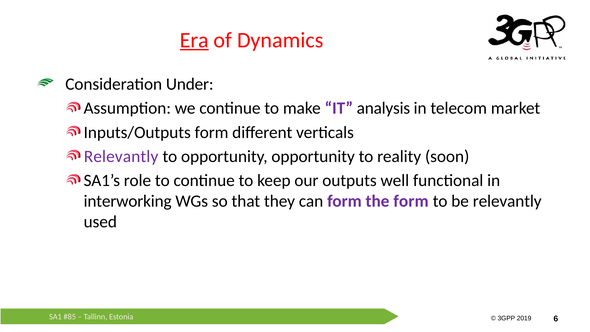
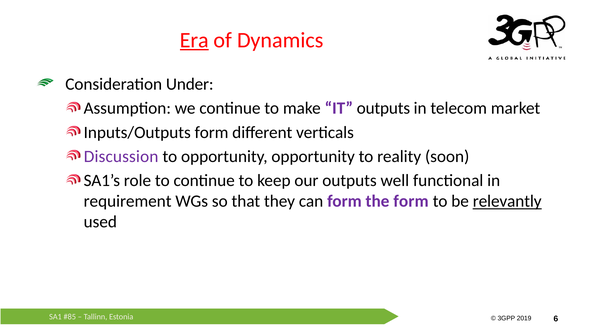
IT analysis: analysis -> outputs (383, 108)
Relevantly: Relevantly -> Discussion (121, 156)
interworking: interworking -> requirement (128, 201)
relevantly underline: none -> present (507, 201)
